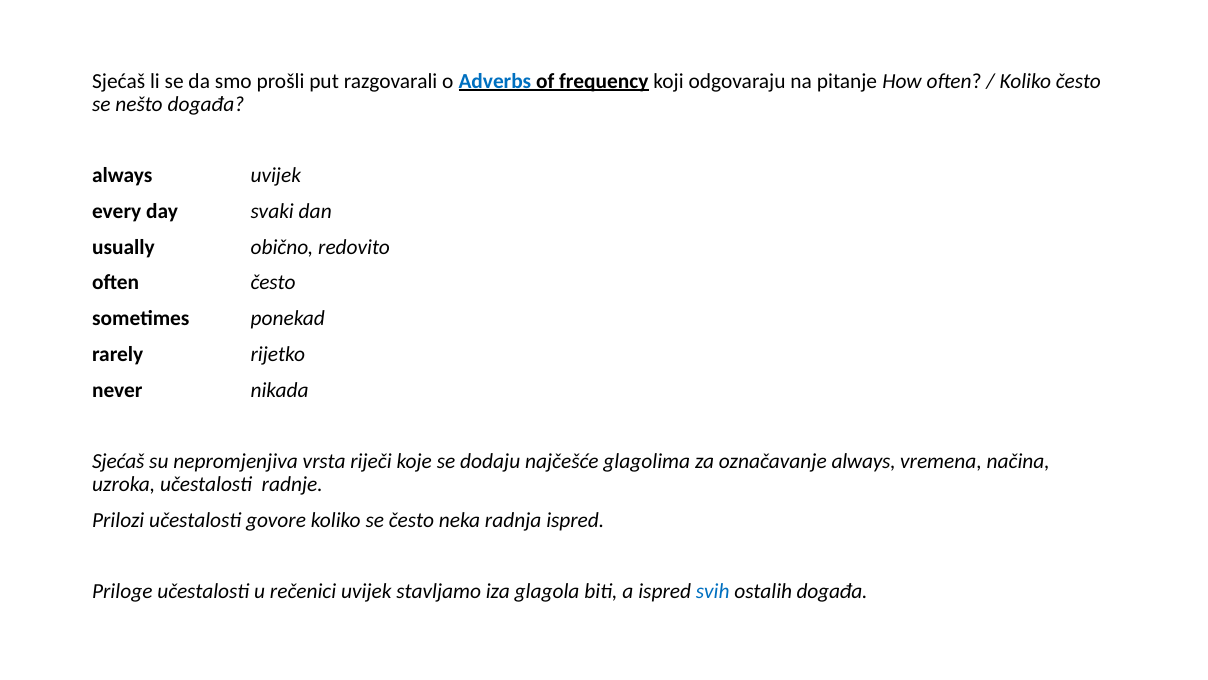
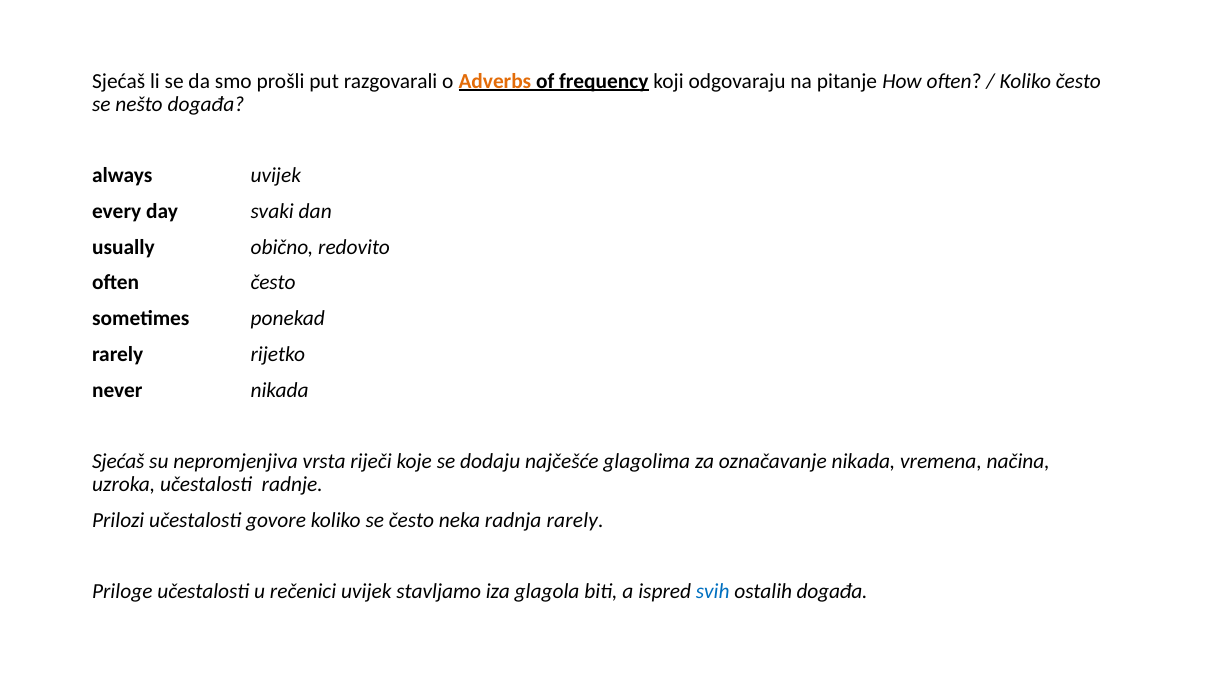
Adverbs colour: blue -> orange (495, 81)
označavanje always: always -> nikada (864, 461)
radnja ispred: ispred -> rarely (575, 520)
